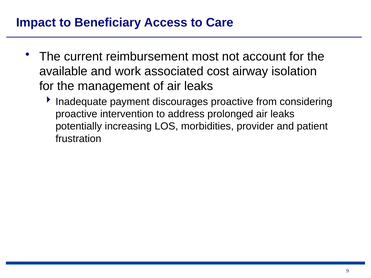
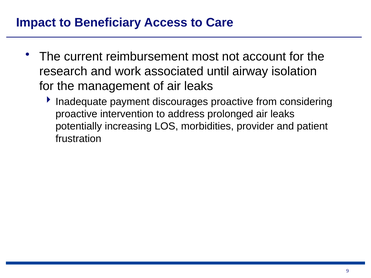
available: available -> research (63, 71)
cost: cost -> until (218, 71)
